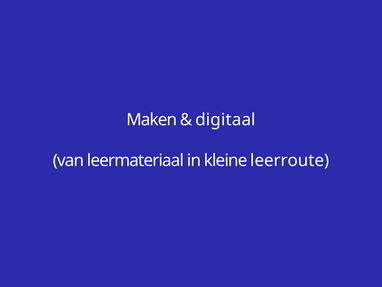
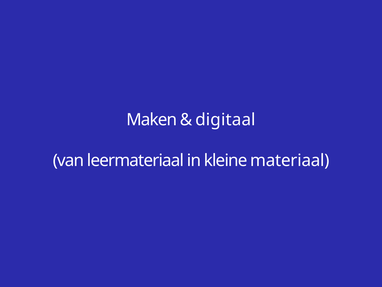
leerroute: leerroute -> materiaal (290, 160)
